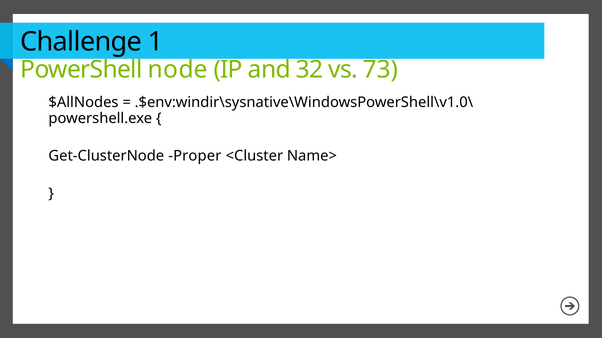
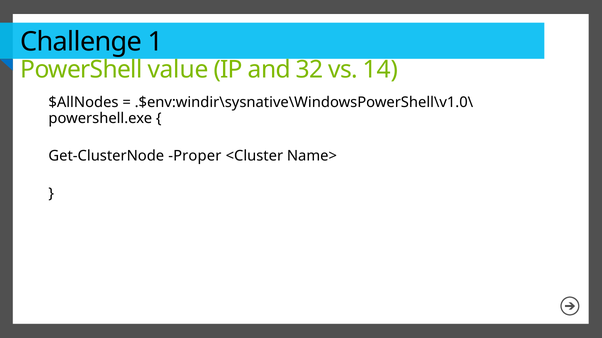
node: node -> value (178, 70)
73: 73 -> 14 (380, 70)
